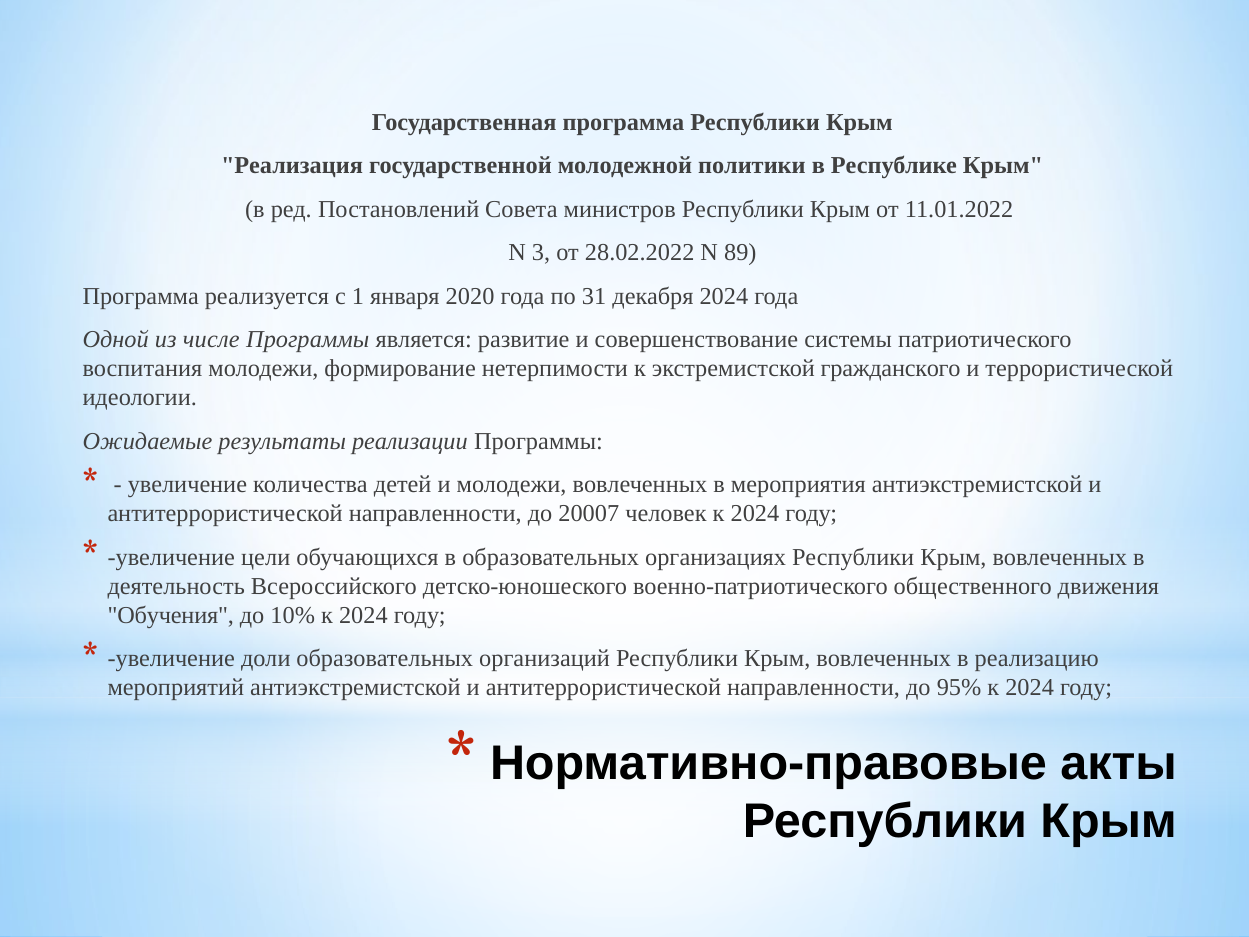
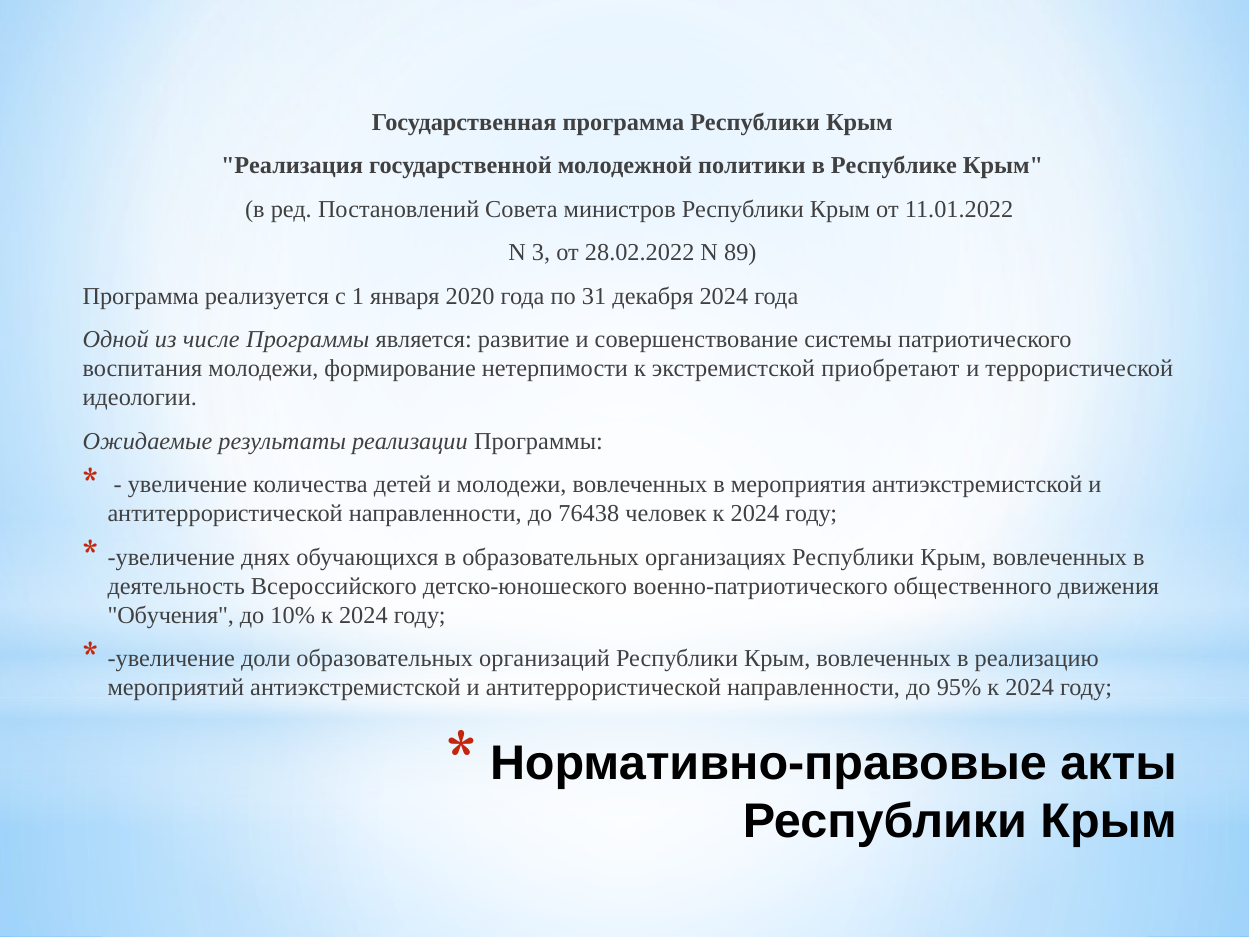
гражданского: гражданского -> приобретают (890, 368)
20007: 20007 -> 76438 (589, 514)
цели: цели -> днях (266, 557)
